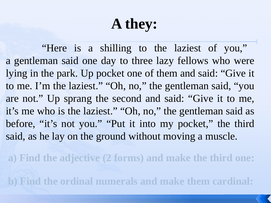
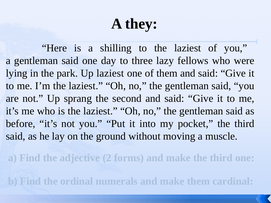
Up pocket: pocket -> laziest (110, 73)
